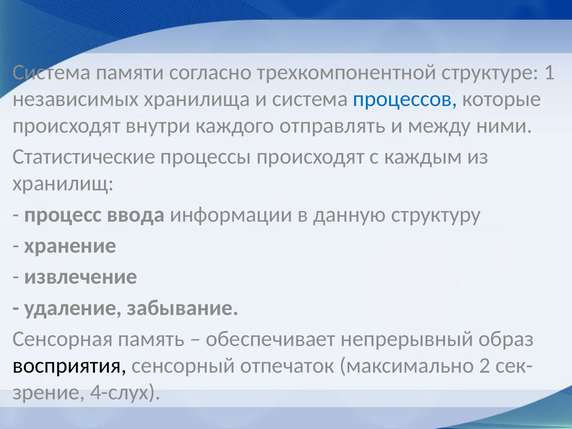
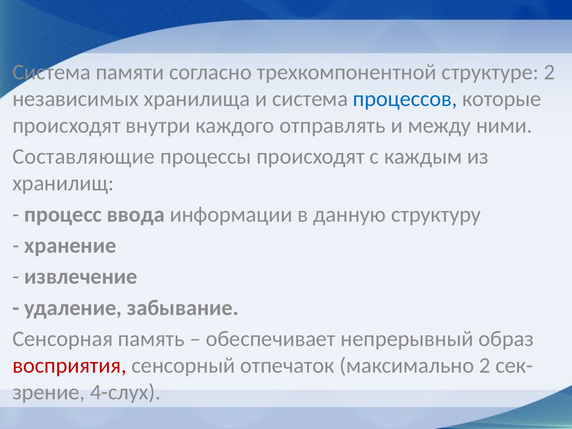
структуре 1: 1 -> 2 (549, 72)
Статистические: Статистические -> Составляющие (84, 157)
восприятия colour: black -> red (70, 365)
